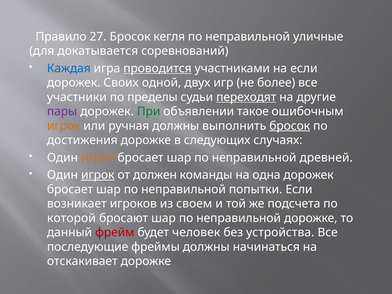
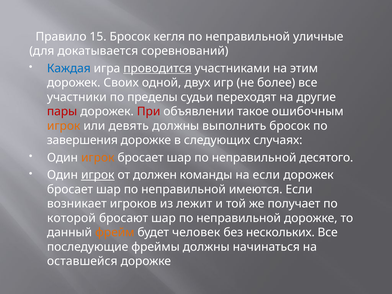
27: 27 -> 15 (98, 37)
на если: если -> этим (304, 68)
переходят underline: present -> none (246, 97)
пары colour: purple -> red (62, 111)
При colour: green -> red (149, 111)
ручная: ручная -> девять (129, 126)
бросок underline: present -> none (290, 126)
достижения: достижения -> завершения (82, 140)
древней: древней -> десятого (326, 158)
на одна: одна -> если (266, 175)
попытки: попытки -> имеются (256, 189)
своем: своем -> лежит (194, 204)
подсчета: подсчета -> получает (294, 204)
фрейм colour: red -> orange (115, 233)
устройства: устройства -> нескольких (280, 233)
отскакивает: отскакивает -> оставшейся (82, 261)
